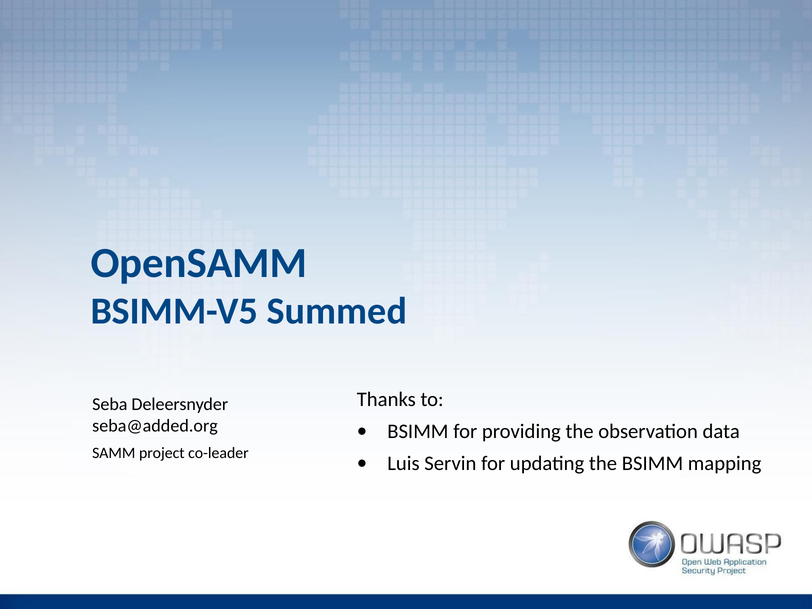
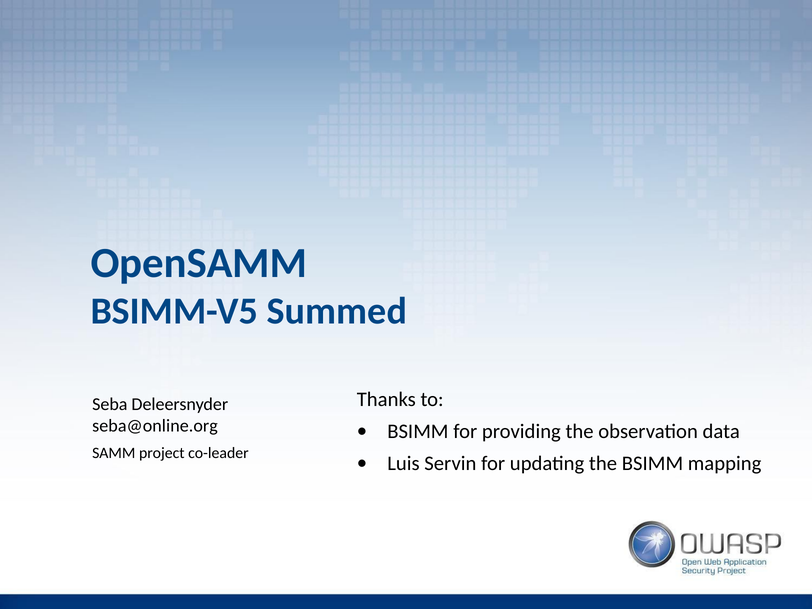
seba@added.org: seba@added.org -> seba@online.org (155, 426)
